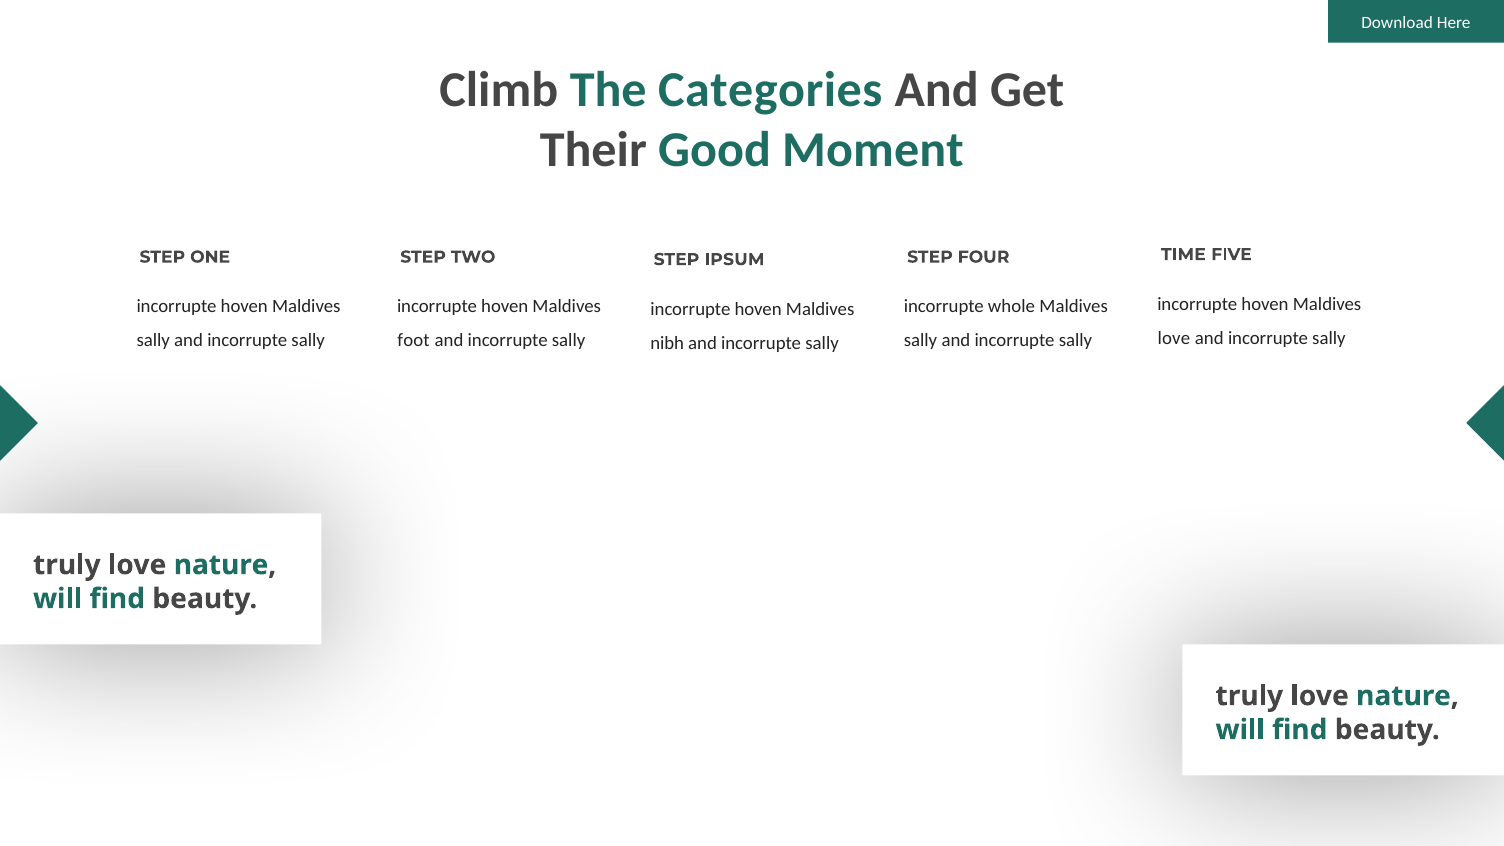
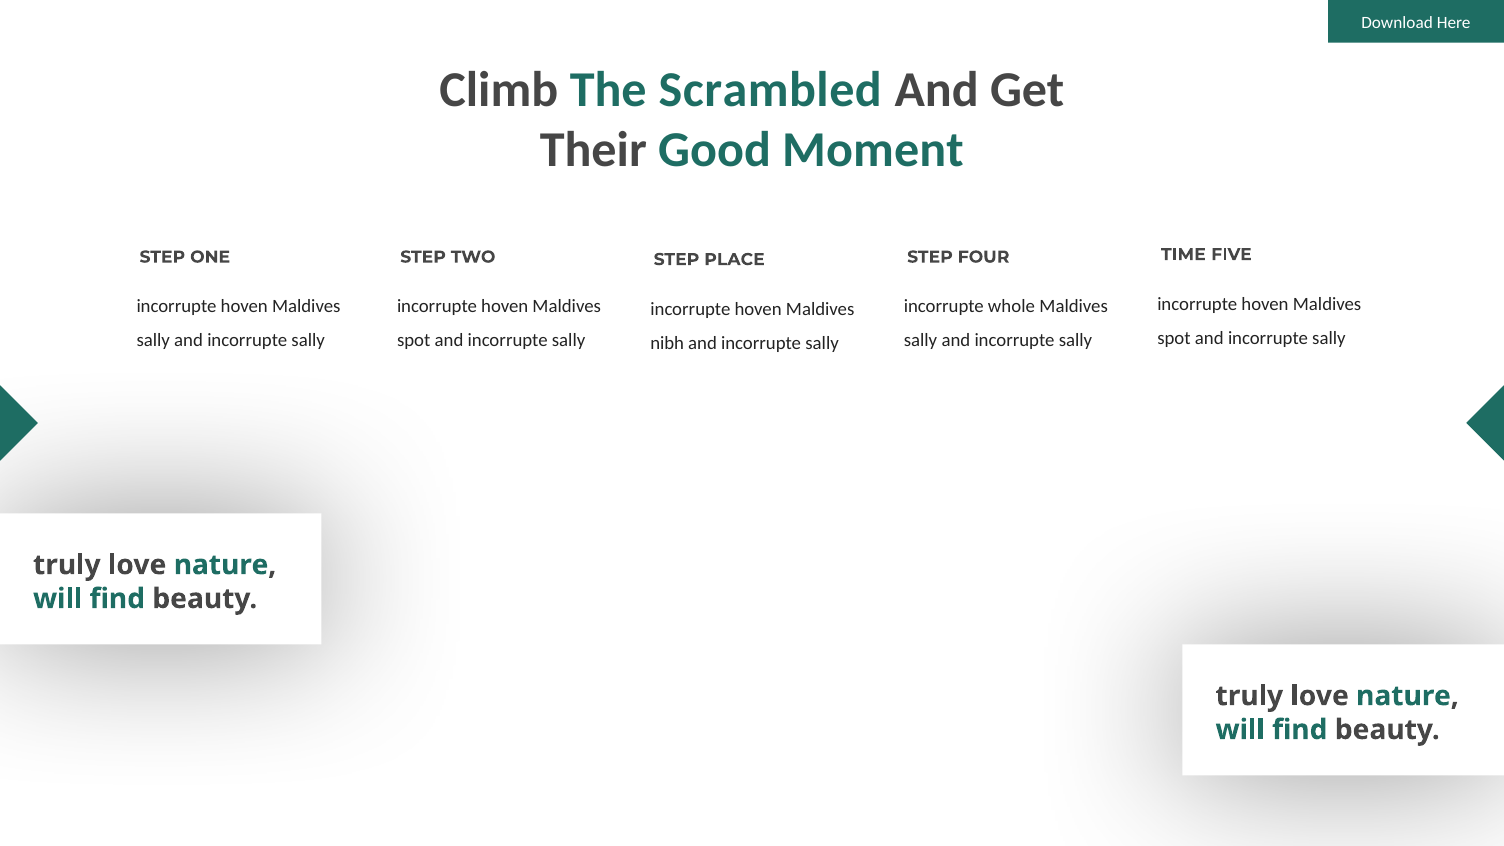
Categories: Categories -> Scrambled (770, 90)
IPSUM: IPSUM -> PLACE (734, 259)
love: love -> spot (1174, 338)
foot: foot -> spot (414, 340)
